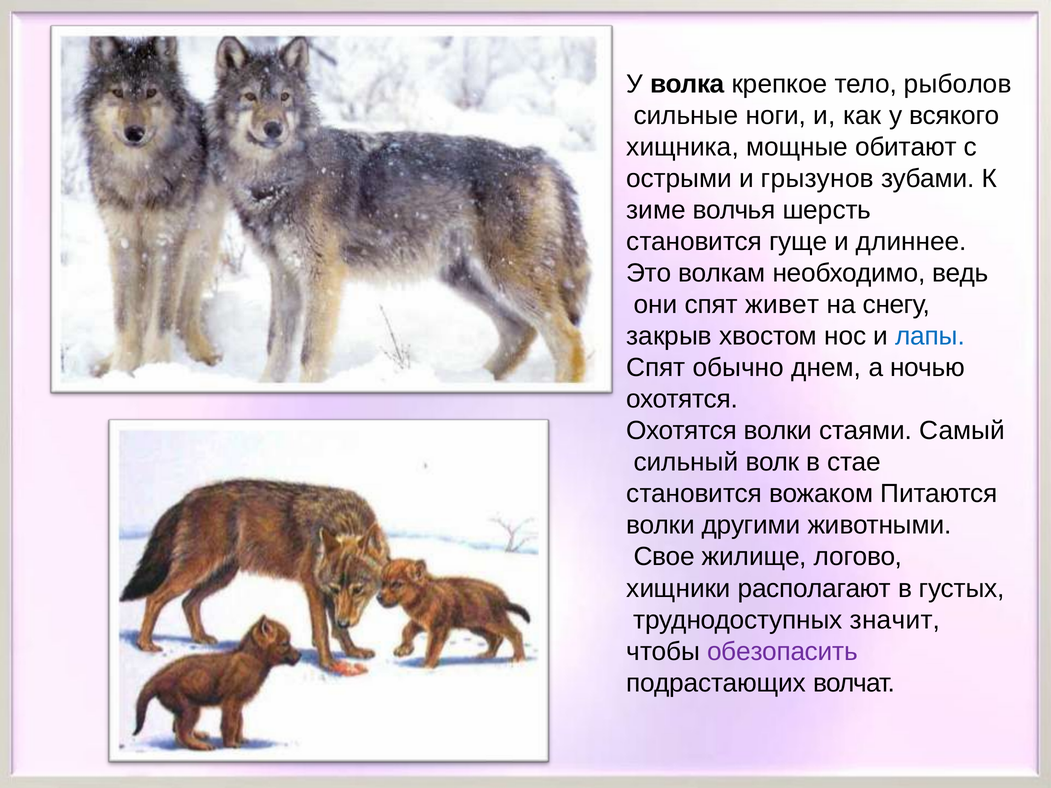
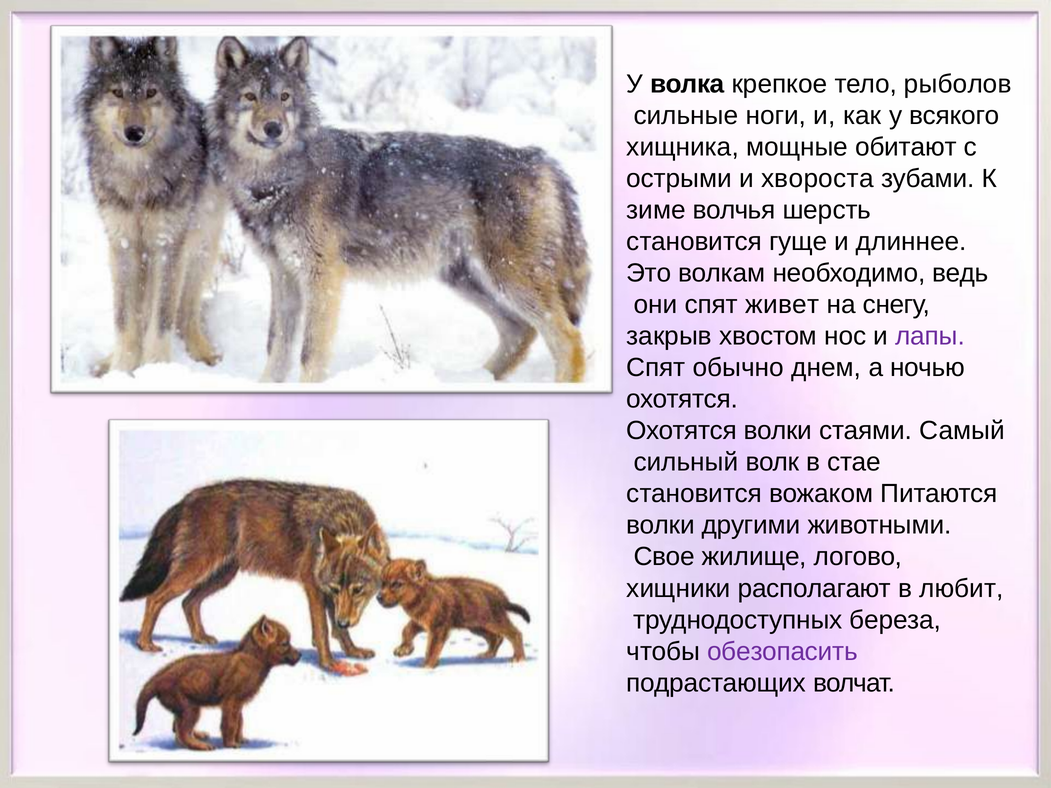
грызунов: грызунов -> хвороста (817, 179)
лапы colour: blue -> purple (930, 336)
густых: густых -> любит (961, 589)
значит: значит -> береза (895, 620)
